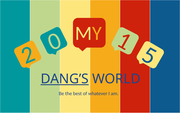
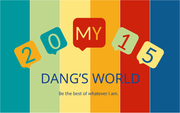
DANG’S underline: present -> none (65, 78)
